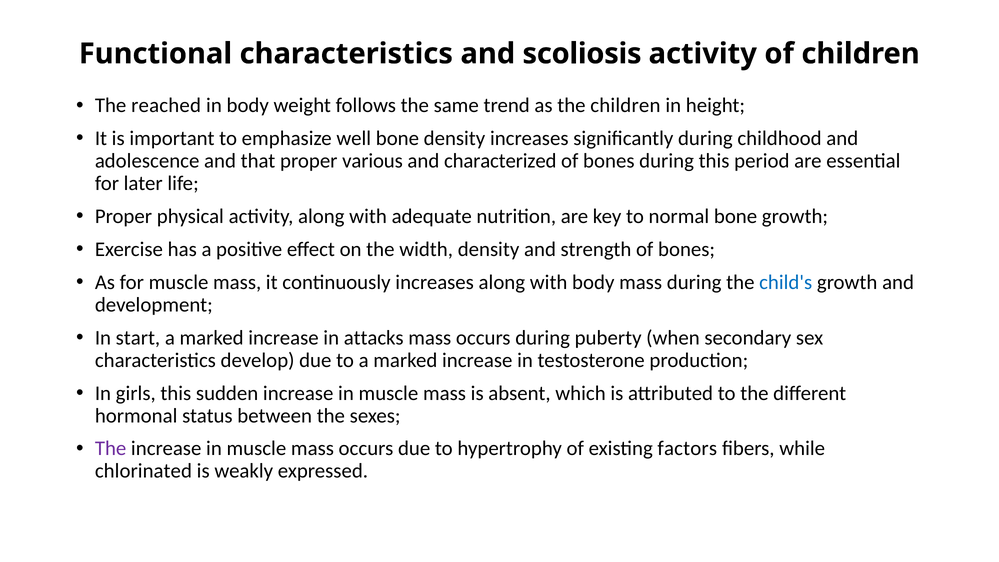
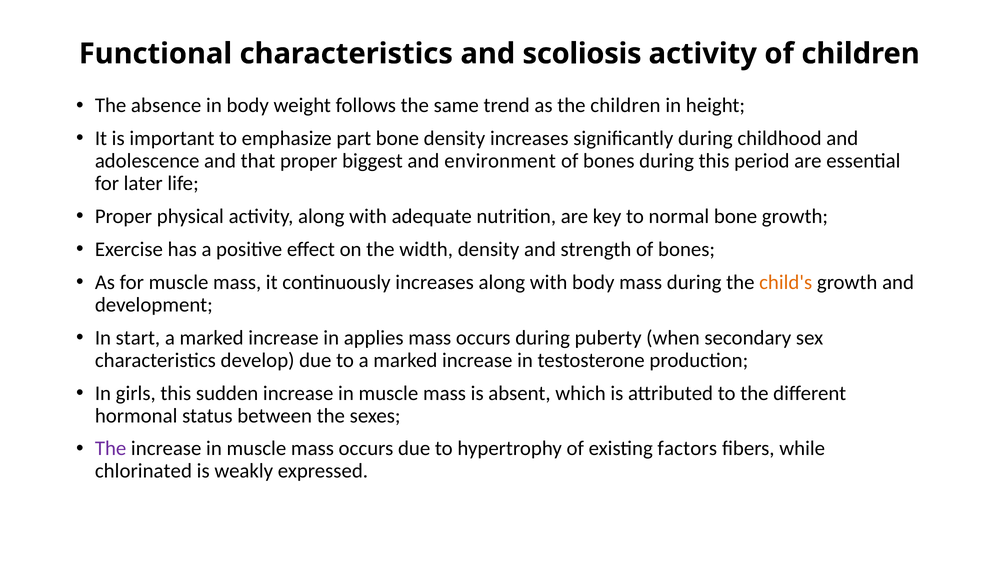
reached: reached -> absence (166, 106)
well: well -> part (354, 138)
various: various -> biggest (372, 161)
characterized: characterized -> environment (500, 161)
child's colour: blue -> orange (786, 282)
attacks: attacks -> applies (374, 338)
